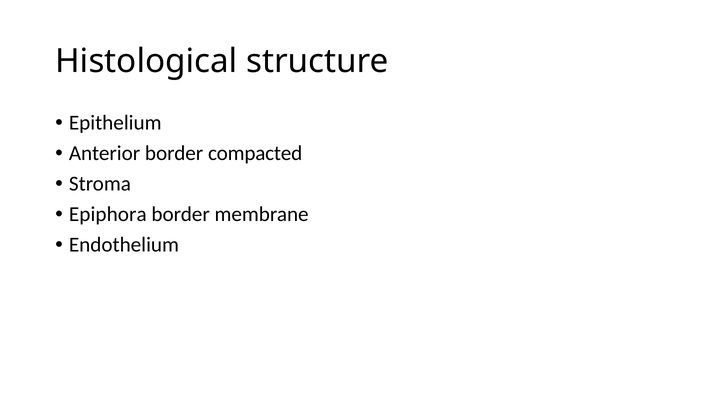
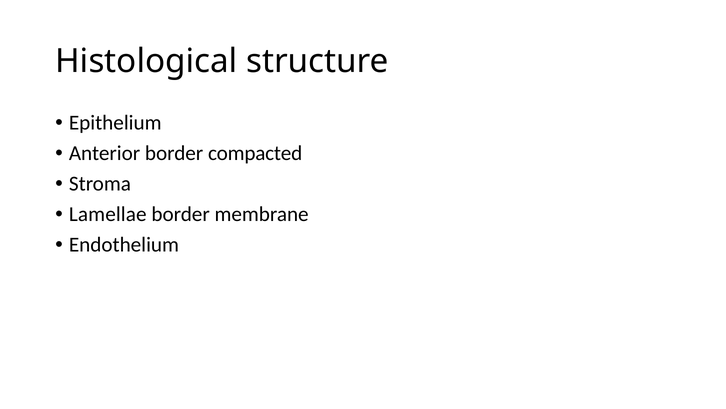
Epiphora: Epiphora -> Lamellae (108, 214)
